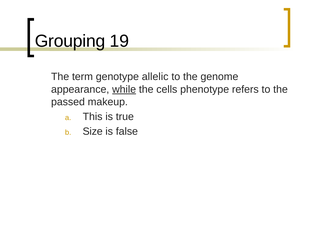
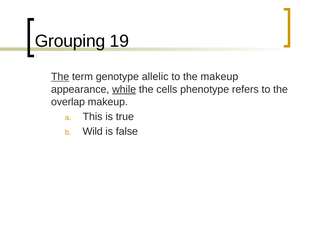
The underline: none -> present (60, 77)
the genome: genome -> makeup (219, 77)
passed: passed -> overlap (68, 102)
Size: Size -> Wild (93, 131)
